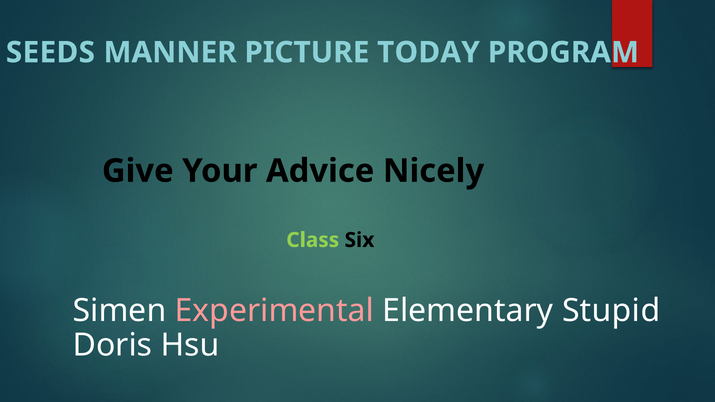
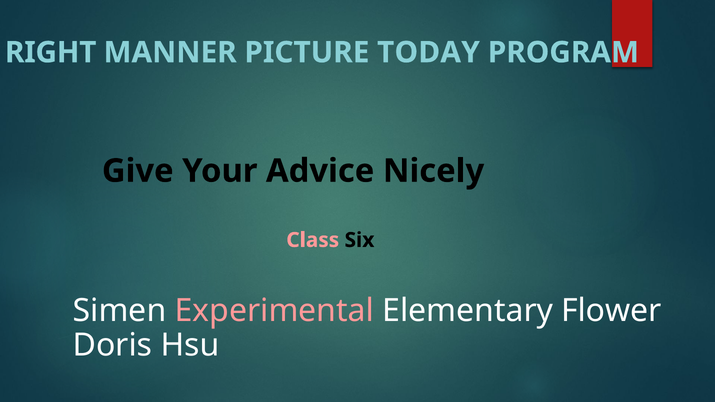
SEEDS: SEEDS -> RIGHT (51, 52)
Class colour: light green -> pink (313, 240)
Stupid: Stupid -> Flower (611, 311)
